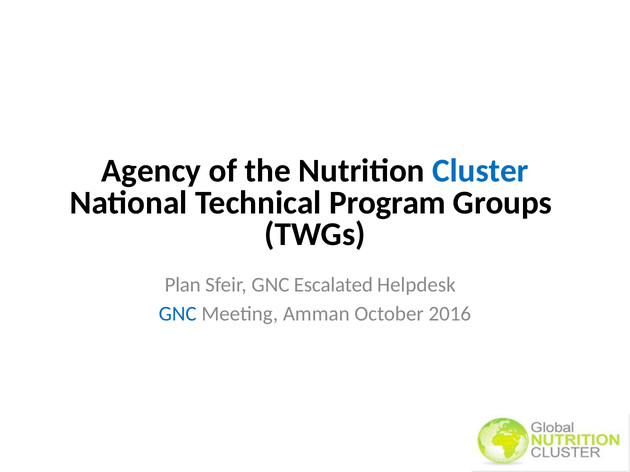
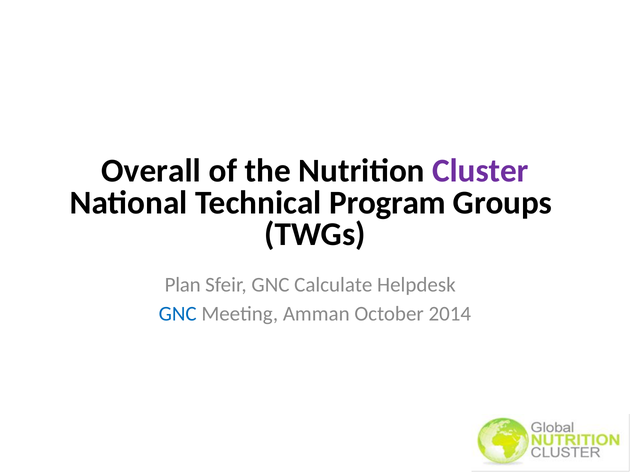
Agency: Agency -> Overall (151, 171)
Cluster colour: blue -> purple (480, 171)
Escalated: Escalated -> Calculate (333, 285)
2016: 2016 -> 2014 (450, 314)
